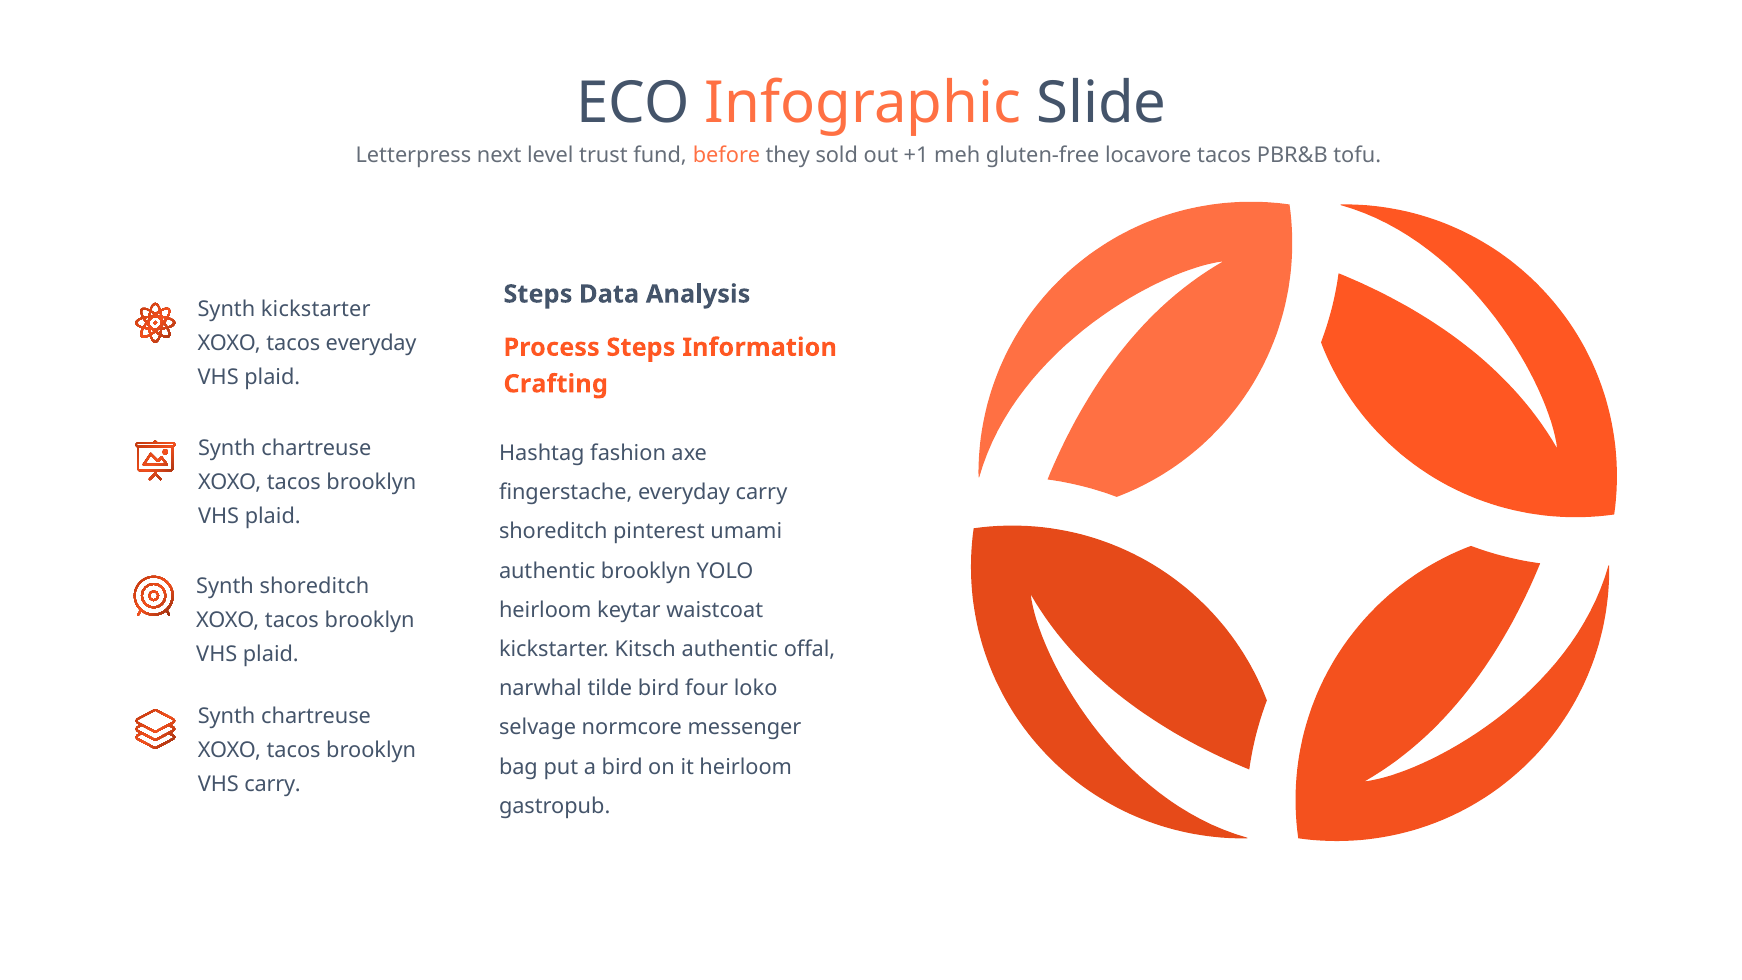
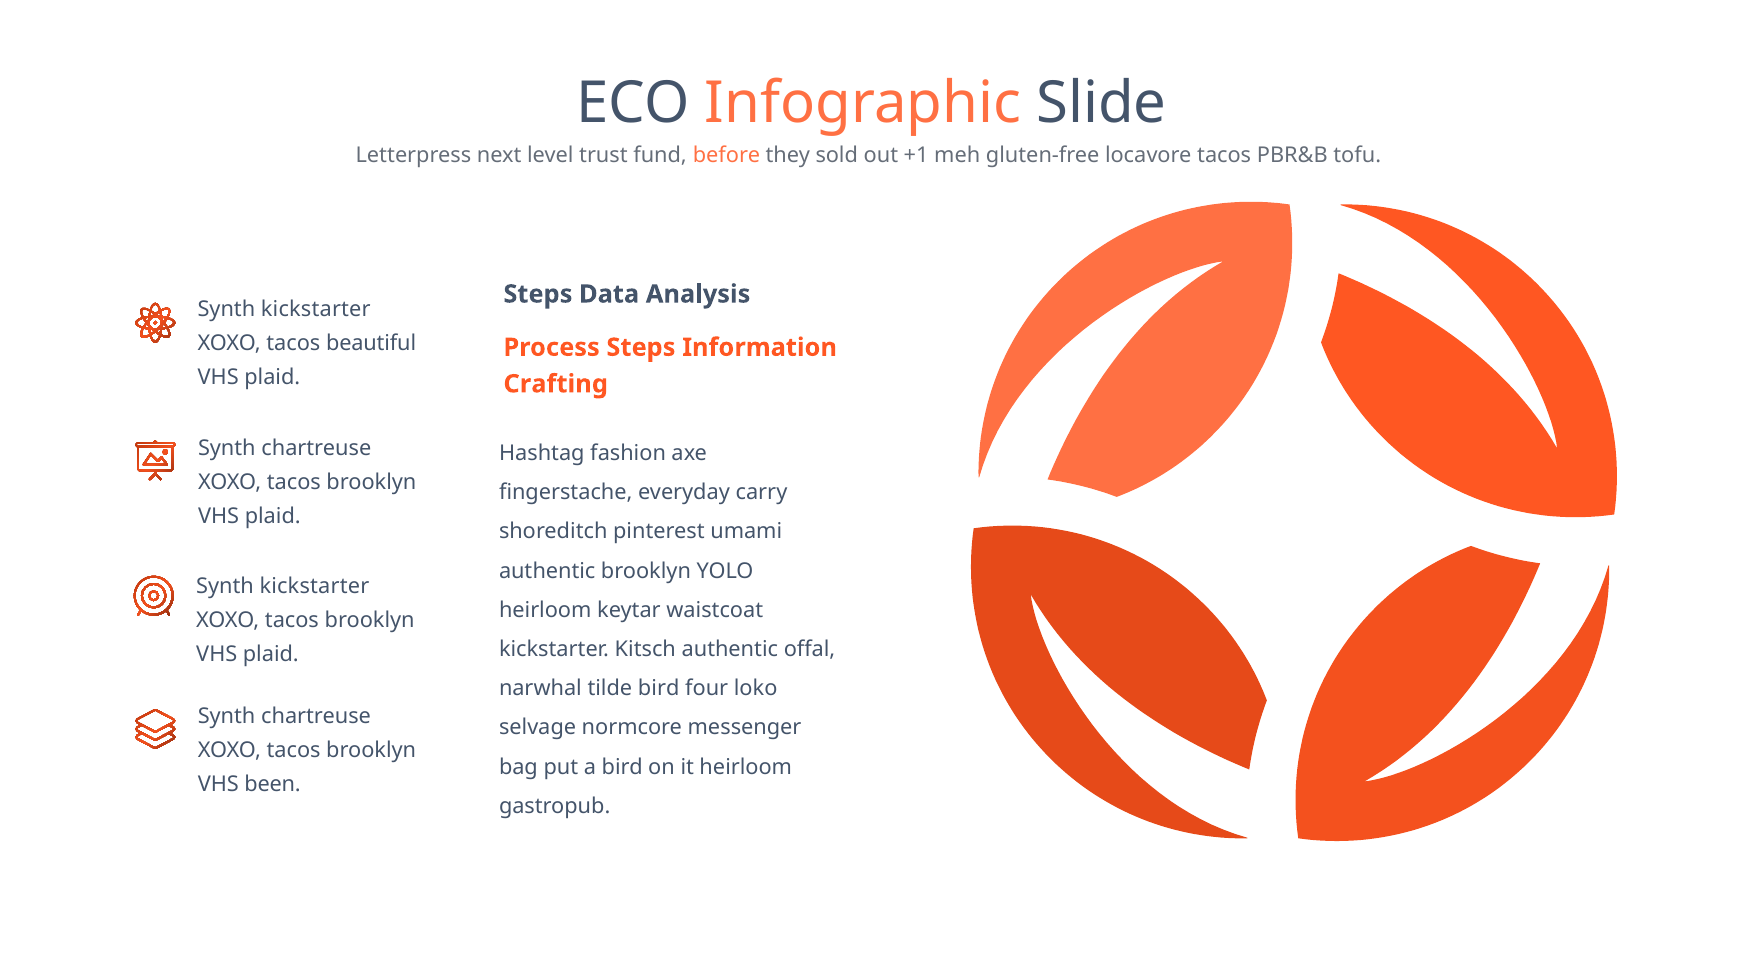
tacos everyday: everyday -> beautiful (371, 343)
shoreditch: shoreditch -> kickstarter (314, 586)
VHS carry: carry -> been (273, 784)
